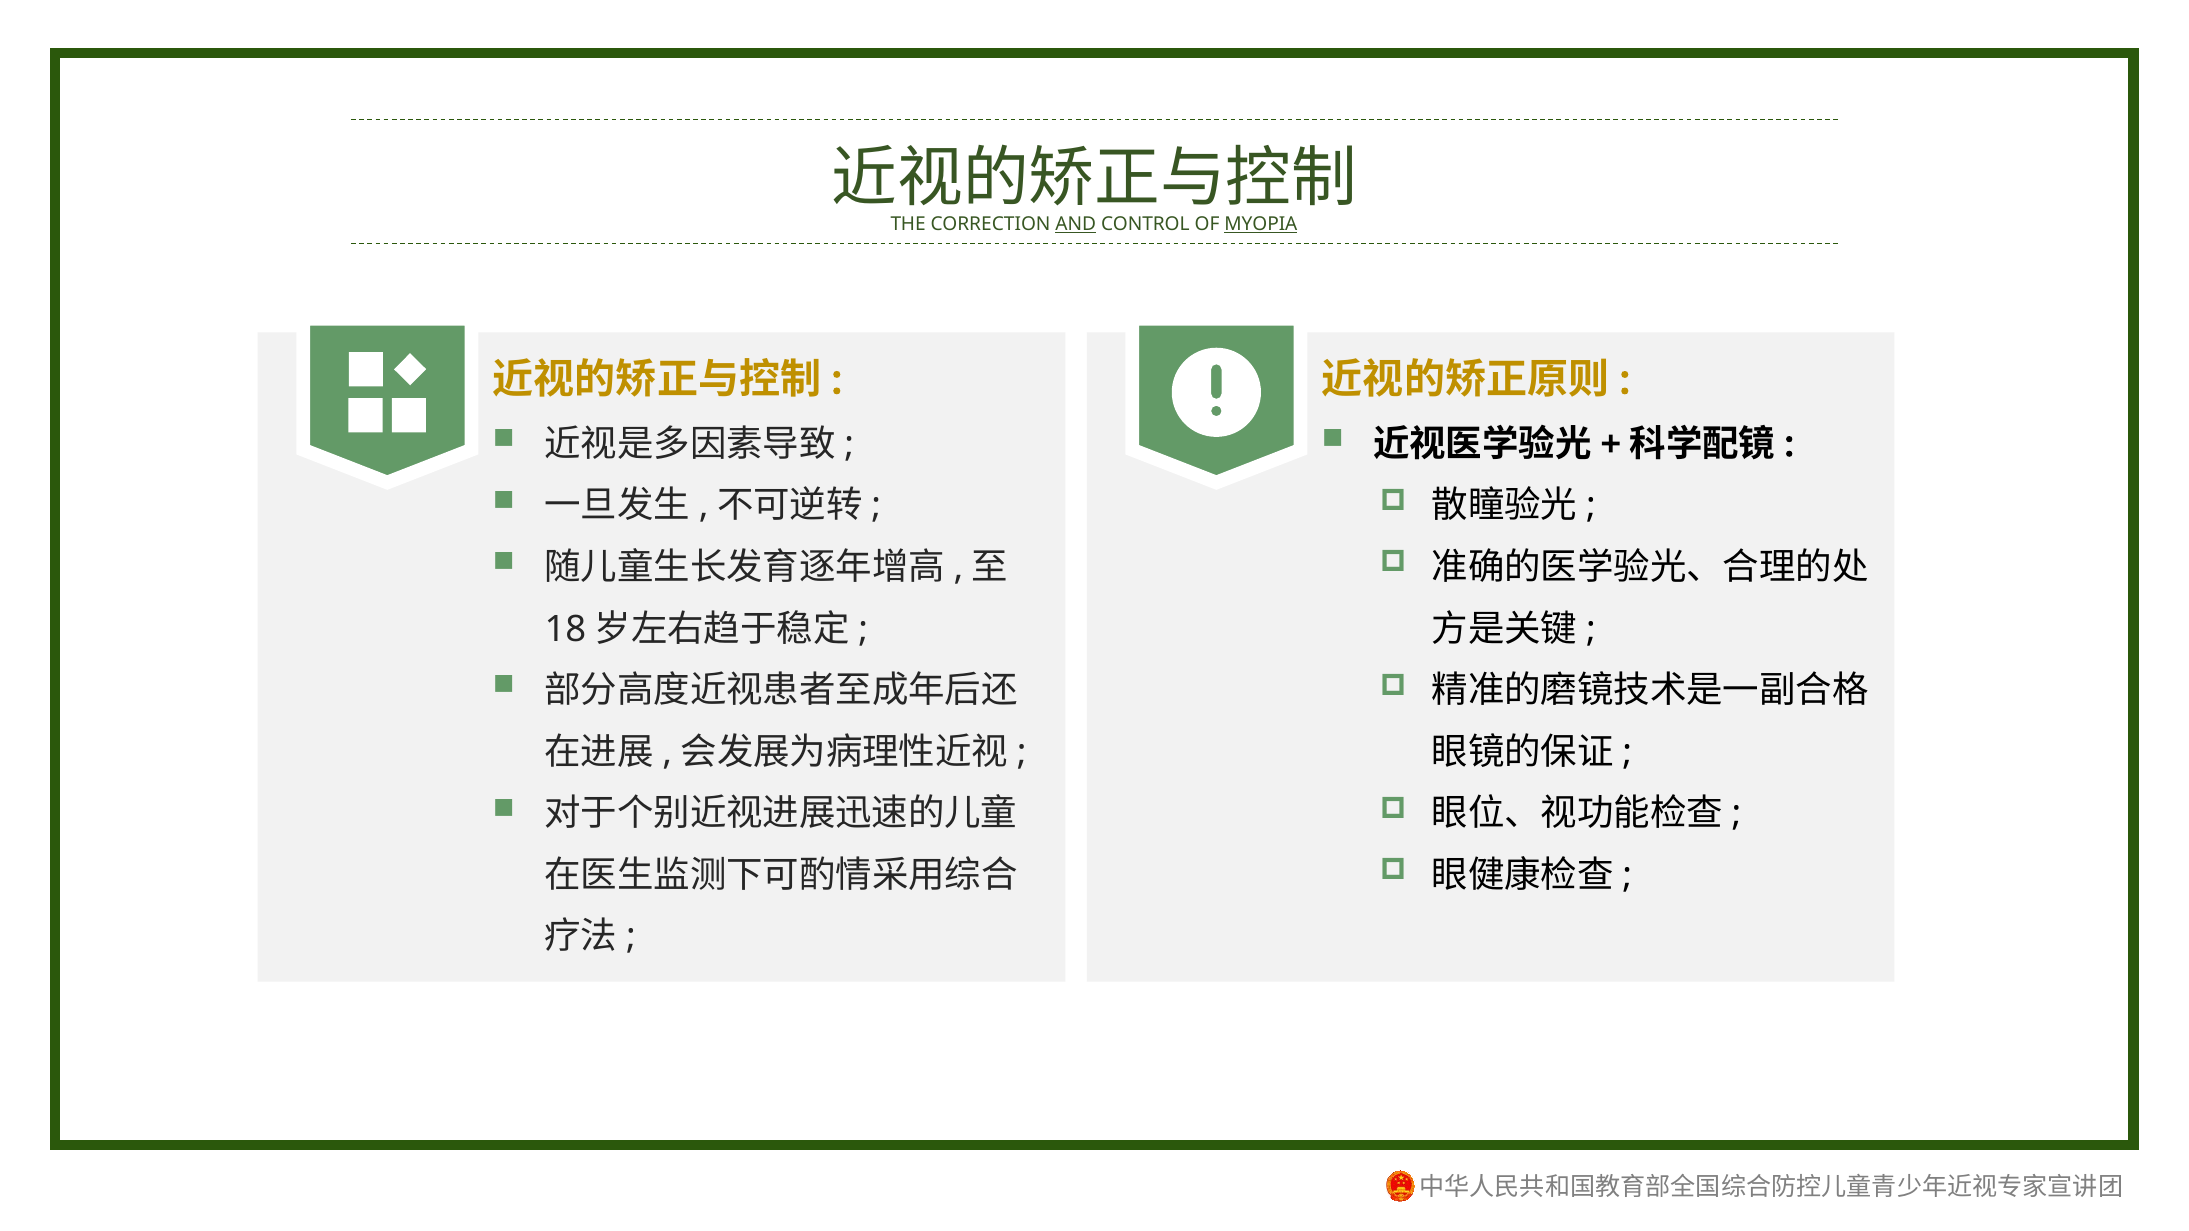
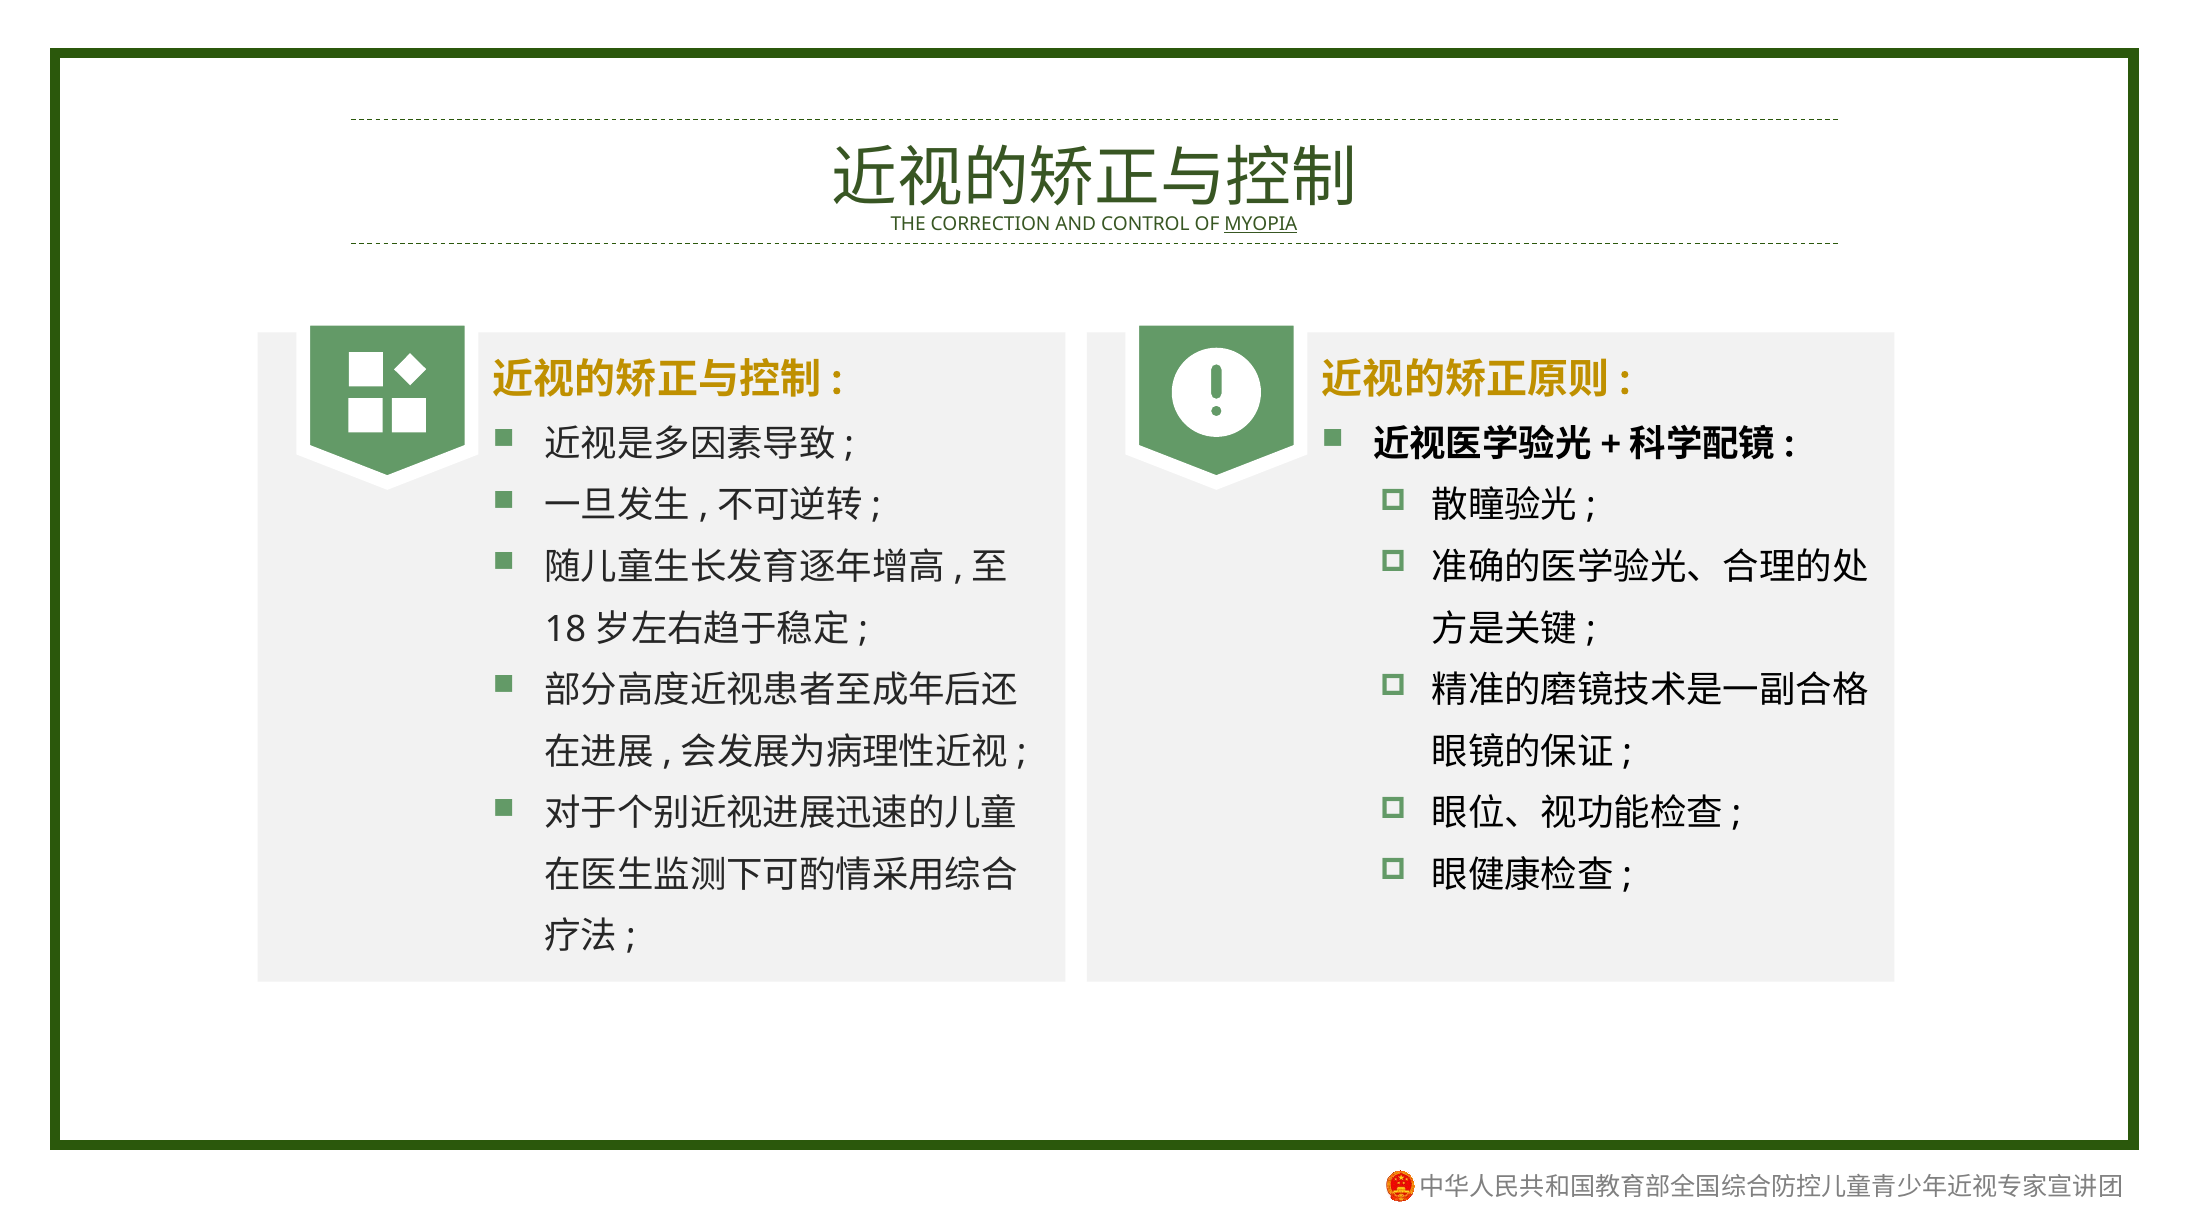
AND underline: present -> none (1076, 224)
